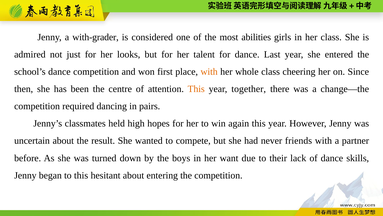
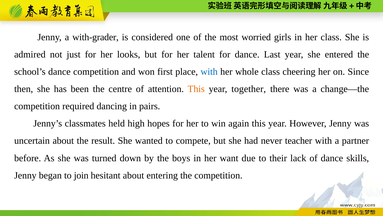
abilities: abilities -> worried (256, 37)
with colour: orange -> blue (209, 72)
friends: friends -> teacher (299, 140)
to this: this -> join (81, 175)
